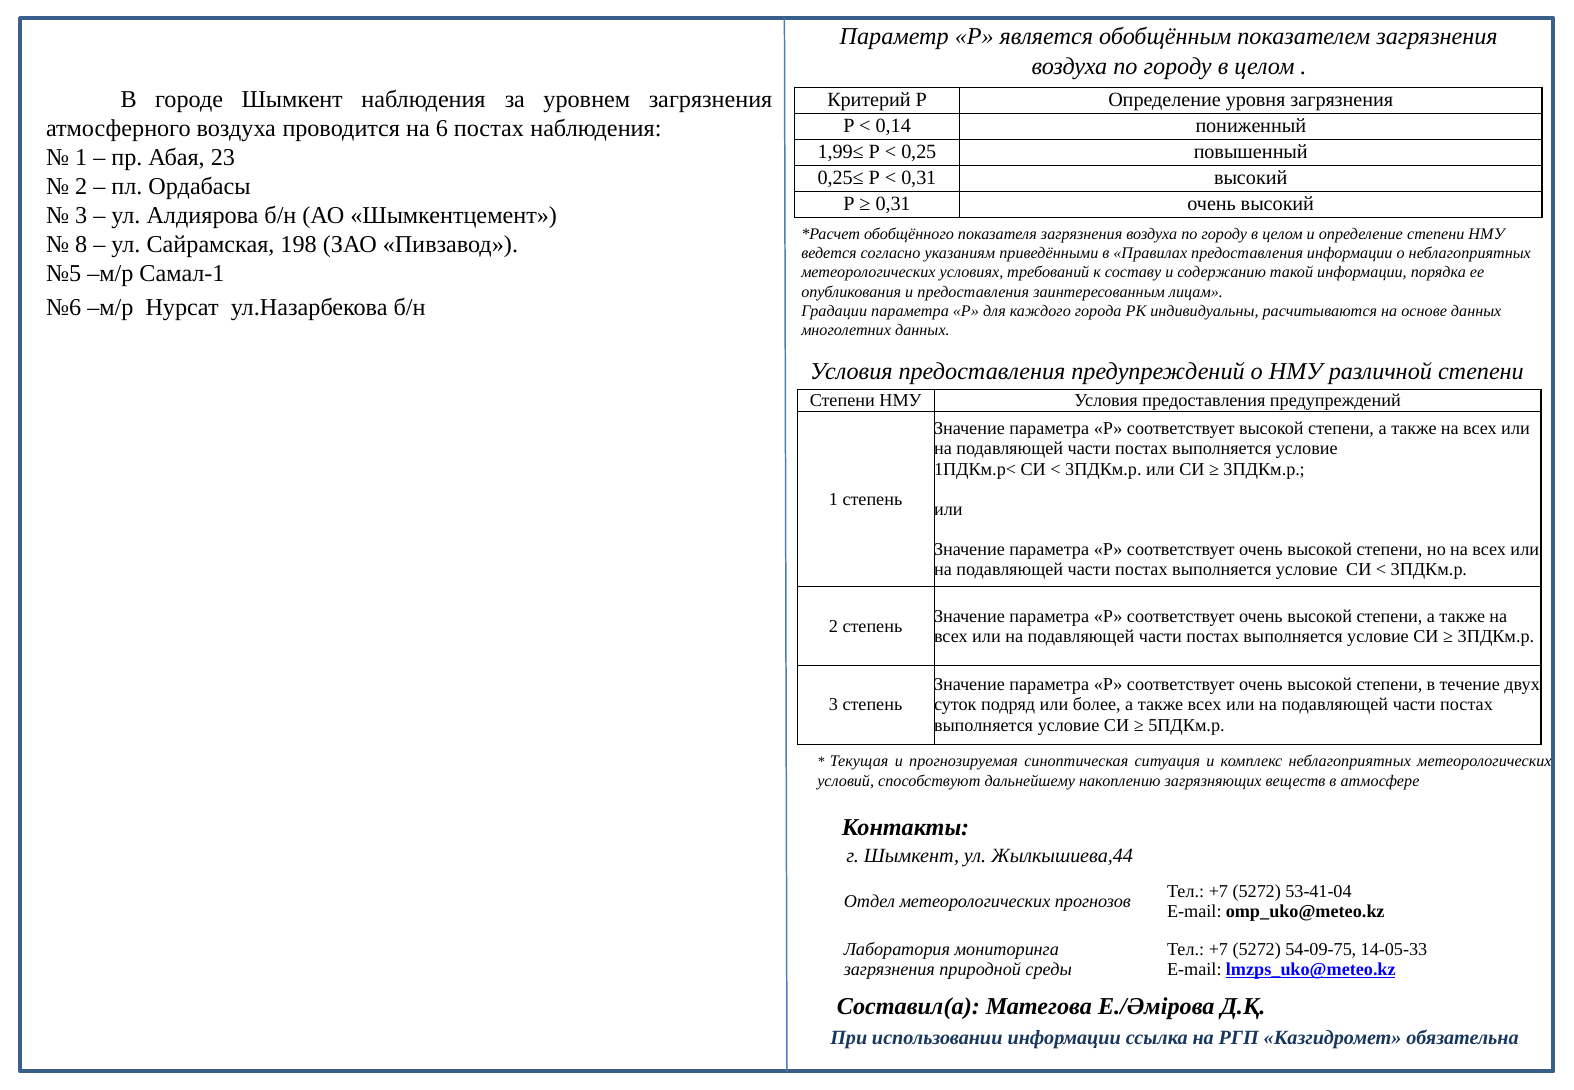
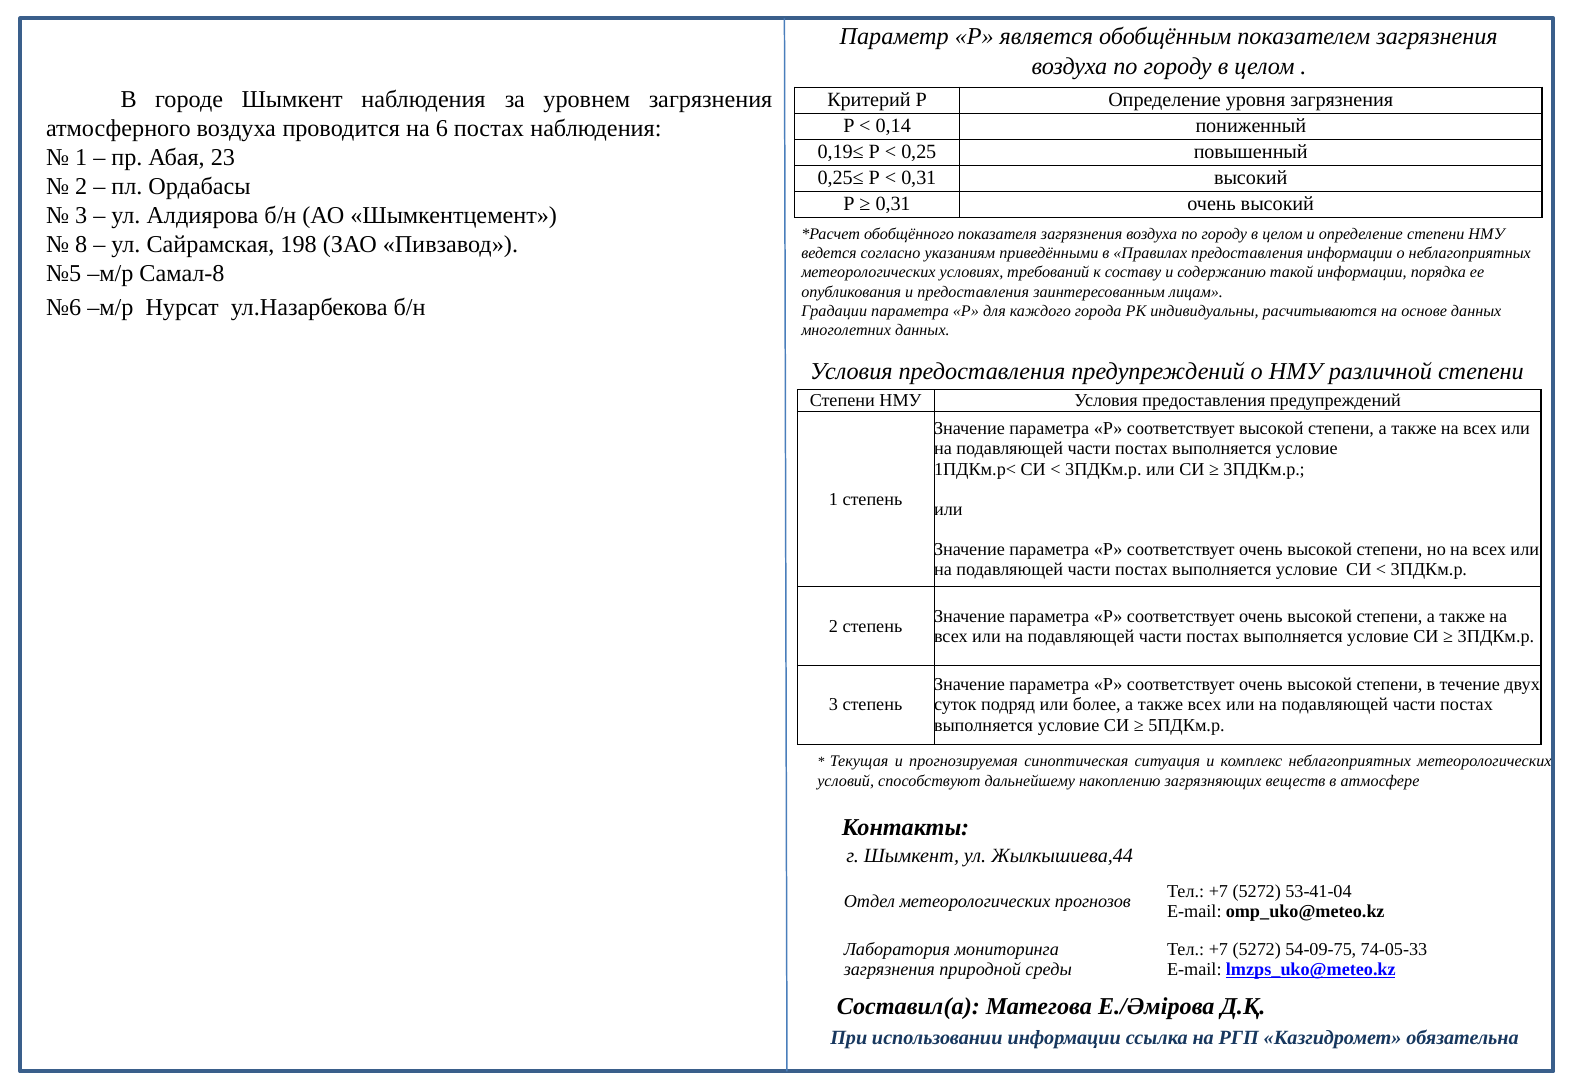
1,99≤: 1,99≤ -> 0,19≤ (841, 152)
Самал-1: Самал-1 -> Самал-8 (182, 273)
14-05-33: 14-05-33 -> 74-05-33 (1394, 949)
